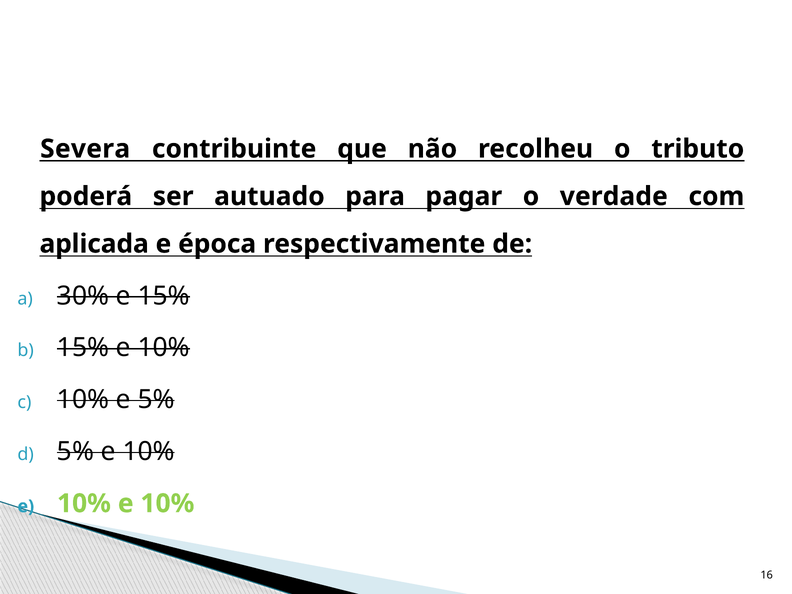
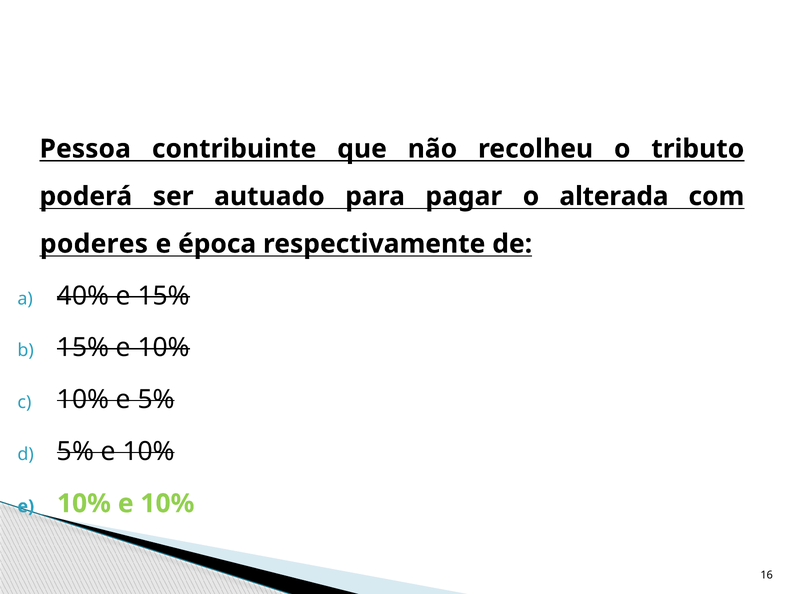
Severa: Severa -> Pessoa (85, 149)
verdade: verdade -> alterada (614, 196)
aplicada: aplicada -> poderes (94, 244)
30%: 30% -> 40% (83, 296)
